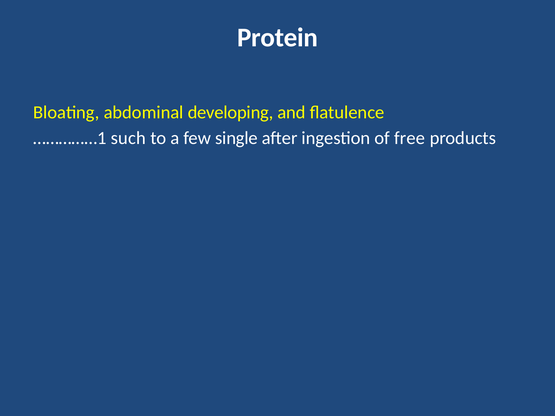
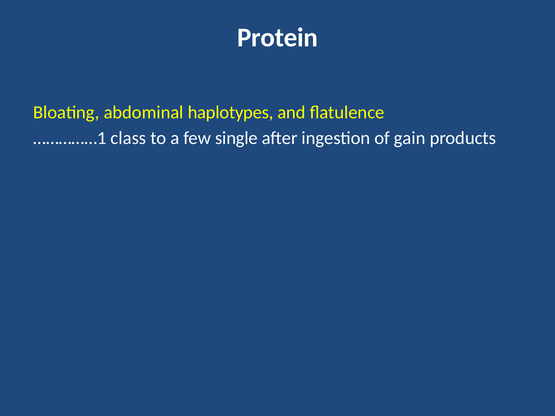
developing: developing -> haplotypes (231, 112)
such: such -> class (128, 138)
free: free -> gain (410, 138)
